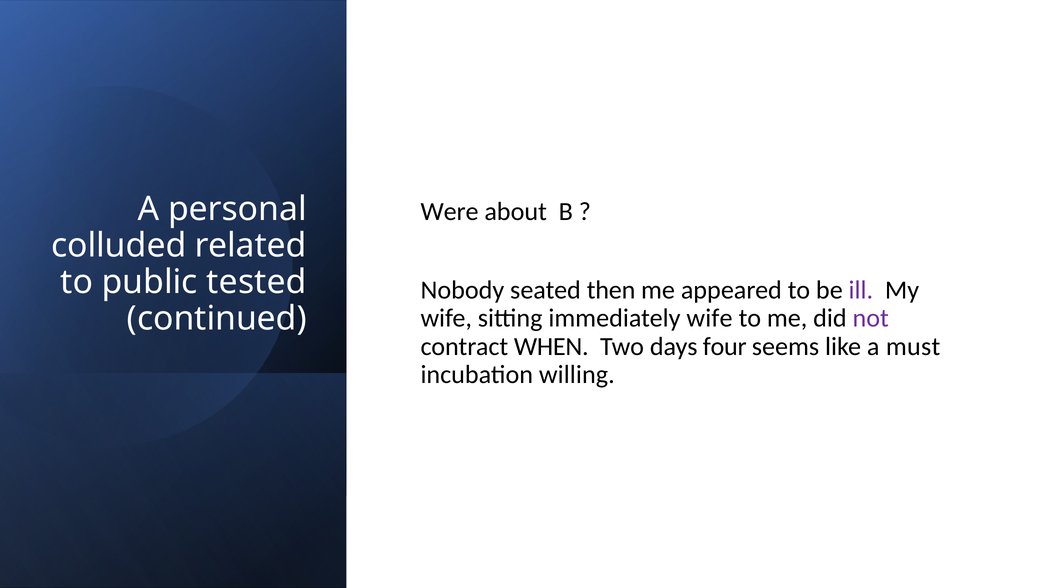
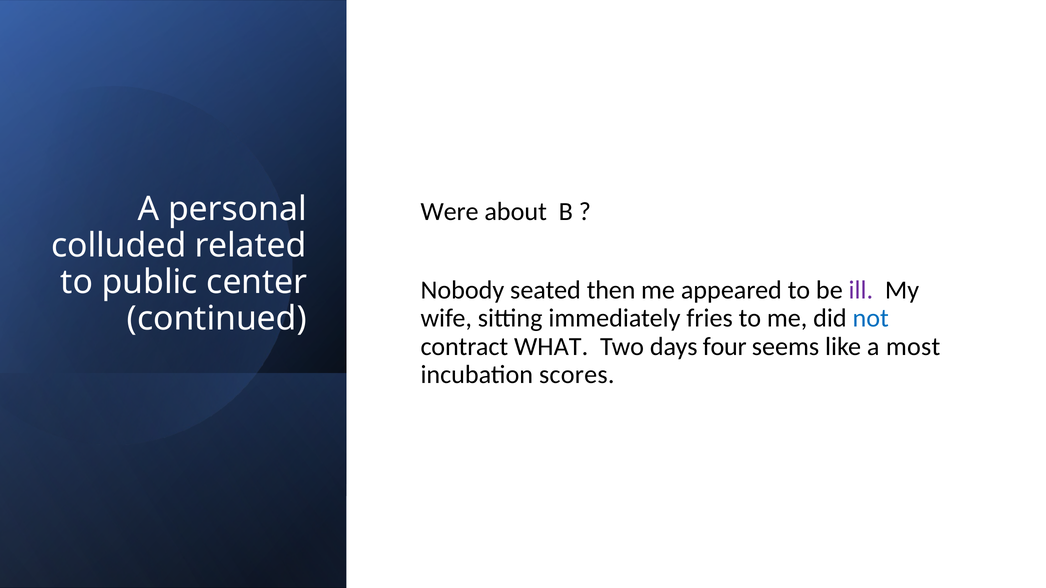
tested: tested -> center (257, 282)
immediately wife: wife -> fries (710, 318)
not colour: purple -> blue (871, 318)
WHEN: WHEN -> WHAT (551, 347)
must: must -> most (913, 347)
willing: willing -> scores (577, 375)
